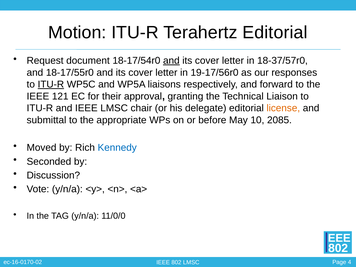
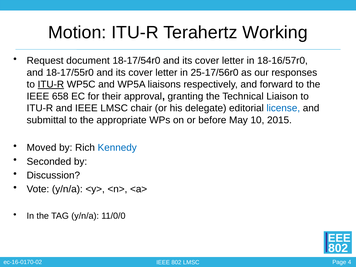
Terahertz Editorial: Editorial -> Working (275, 32)
and underline: present -> none (171, 61)
18-37/57r0: 18-37/57r0 -> 18-16/57r0 (282, 61)
19-17/56r0: 19-17/56r0 -> 25-17/56r0 (215, 73)
121: 121 -> 658 (60, 96)
license colour: orange -> blue (283, 108)
2085: 2085 -> 2015 (279, 120)
